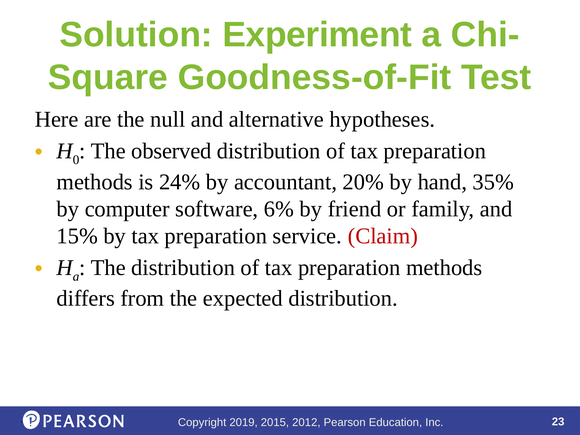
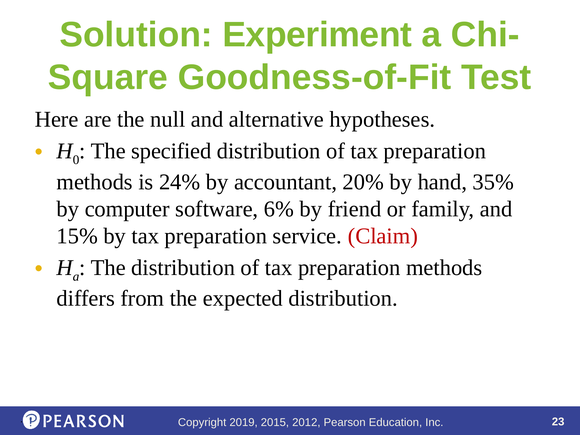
observed: observed -> specified (171, 151)
